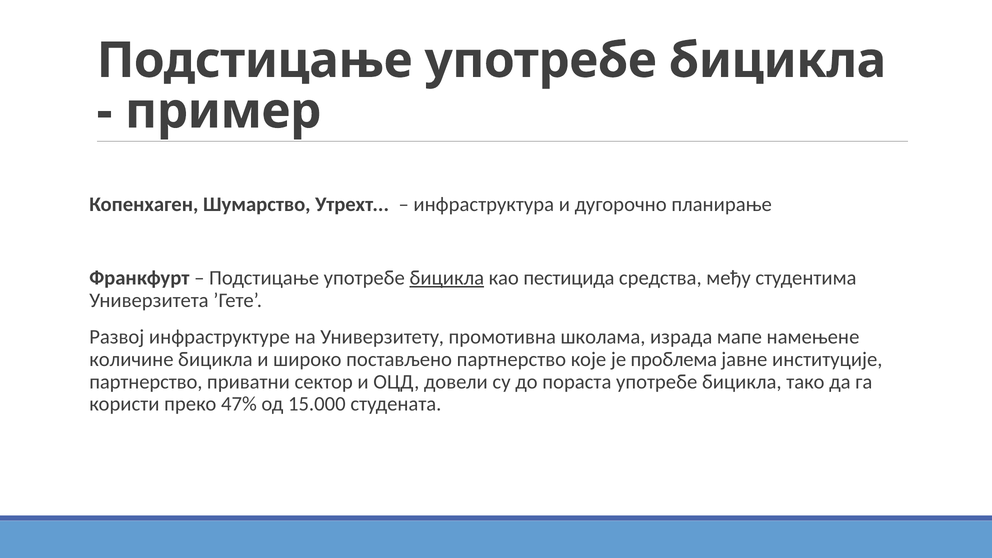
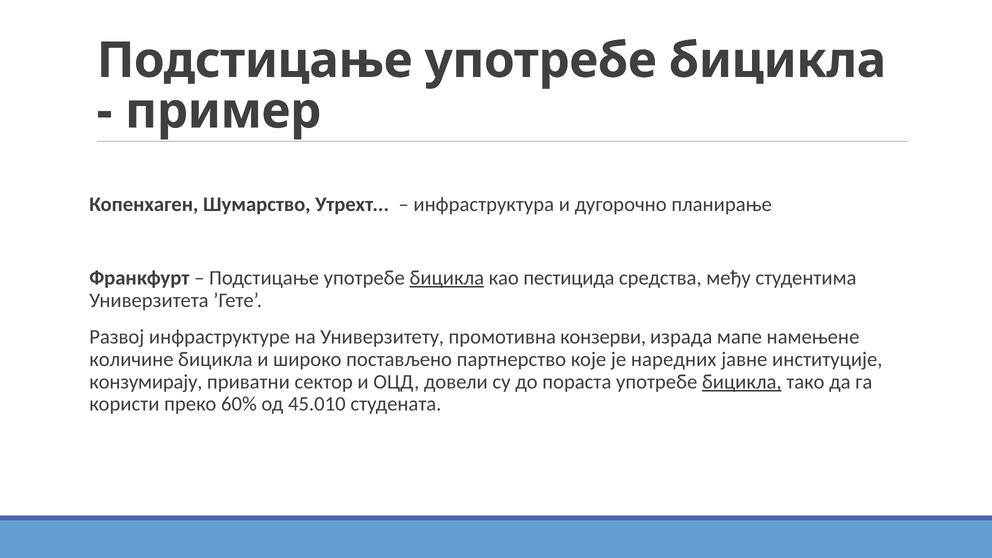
школама: школама -> конзерви (603, 337)
проблема: проблема -> наредних (674, 359)
партнерство: партнерство -> конзумирају (146, 382)
бицикла underline: none -> present (742, 382)
47%: 47% -> 60% (239, 404)
15.000: 15.000 -> 45.010 (317, 404)
